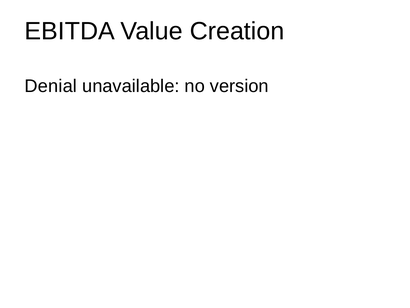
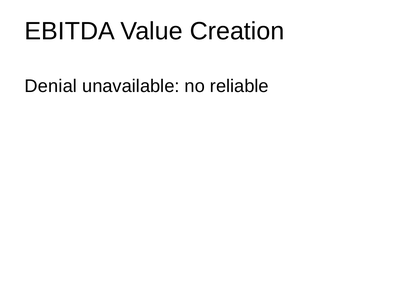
version: version -> reliable (239, 86)
